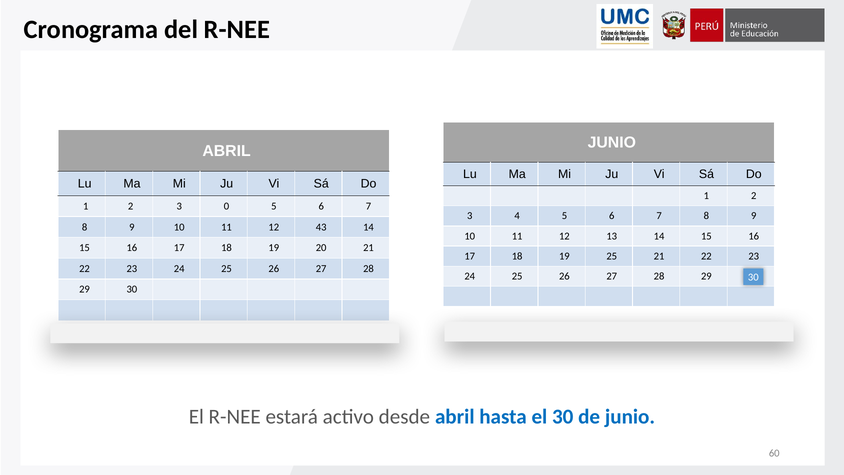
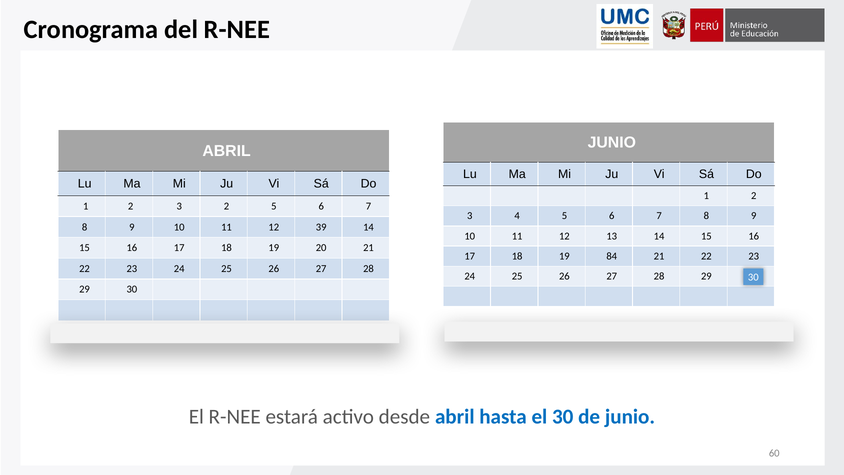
3 0: 0 -> 2 (227, 206)
43: 43 -> 39 (321, 227)
19 25: 25 -> 84 (612, 256)
